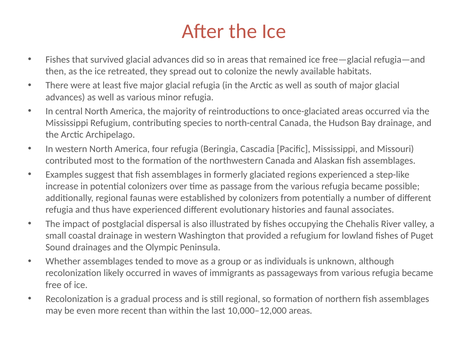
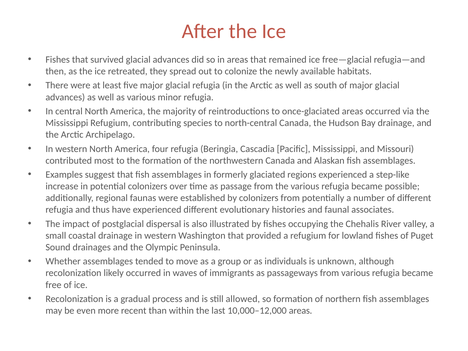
still regional: regional -> allowed (243, 299)
